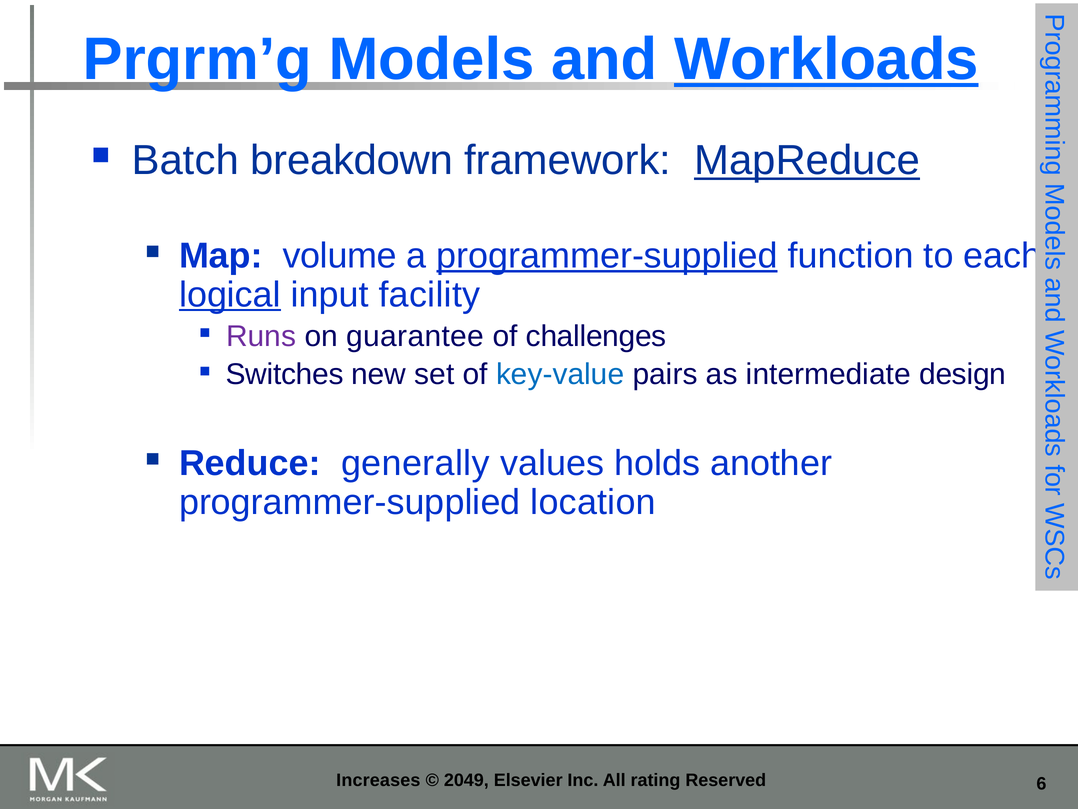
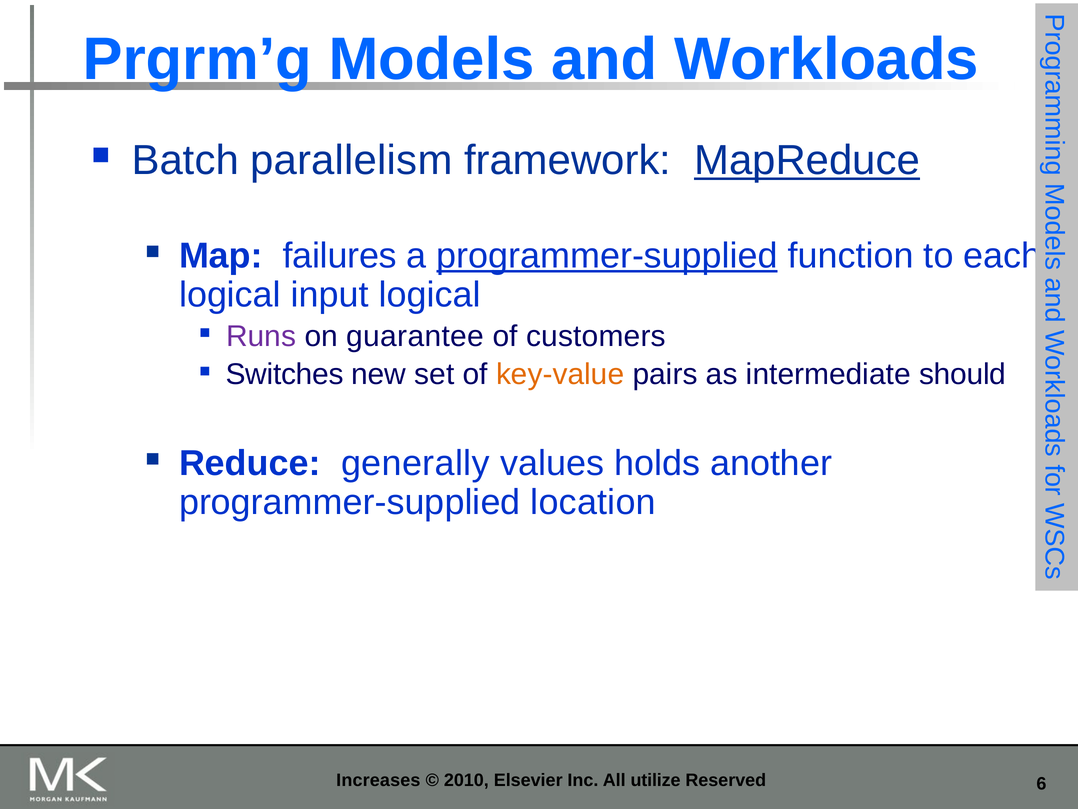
Workloads underline: present -> none (826, 59)
breakdown: breakdown -> parallelism (351, 160)
volume: volume -> failures (340, 256)
logical underline: present -> none (230, 294)
input facility: facility -> logical (430, 294)
challenges: challenges -> customers (596, 336)
key-value colour: blue -> orange (560, 374)
design: design -> should (963, 374)
2049: 2049 -> 2010 (466, 780)
rating: rating -> utilize (656, 780)
